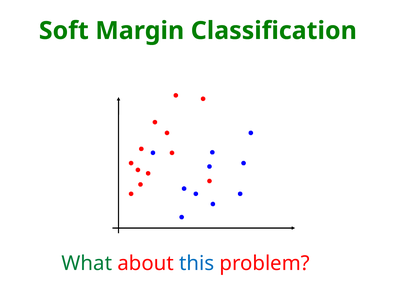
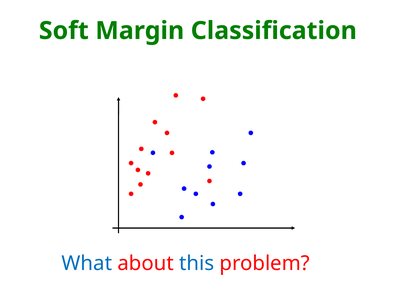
What colour: green -> blue (87, 263)
